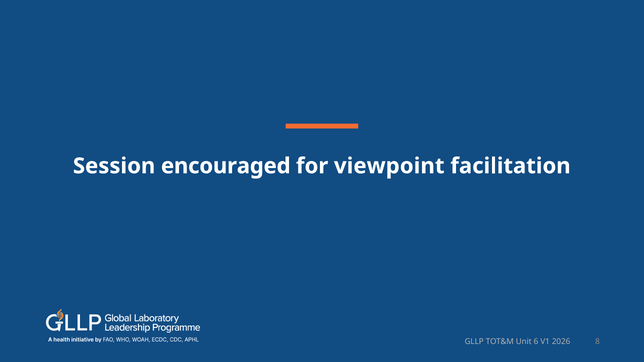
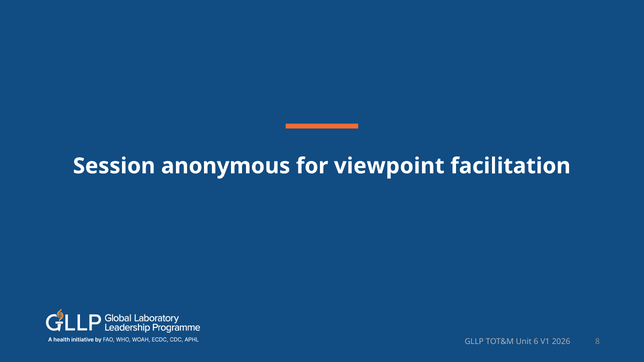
encouraged: encouraged -> anonymous (226, 166)
